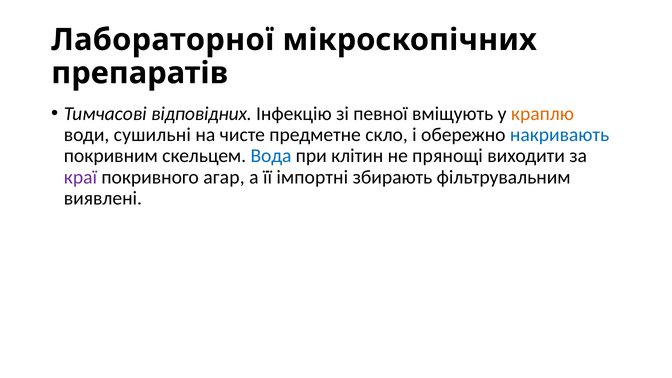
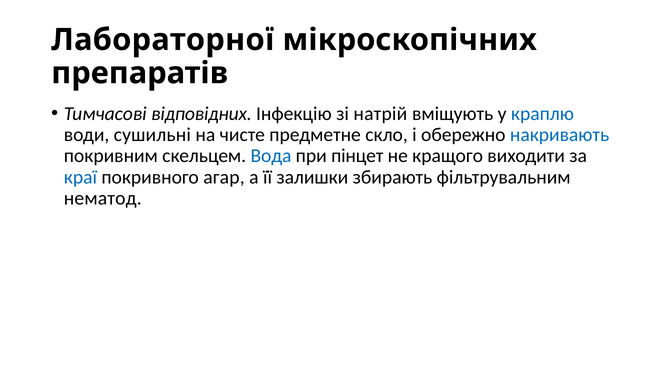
певної: певної -> натрій (380, 114)
краплю colour: orange -> blue (542, 114)
клітин: клітин -> пінцет (357, 156)
прянощі: прянощі -> кращого (448, 156)
краї colour: purple -> blue (80, 177)
імпортні: імпортні -> залишки (312, 177)
виявлені: виявлені -> нематод (103, 198)
